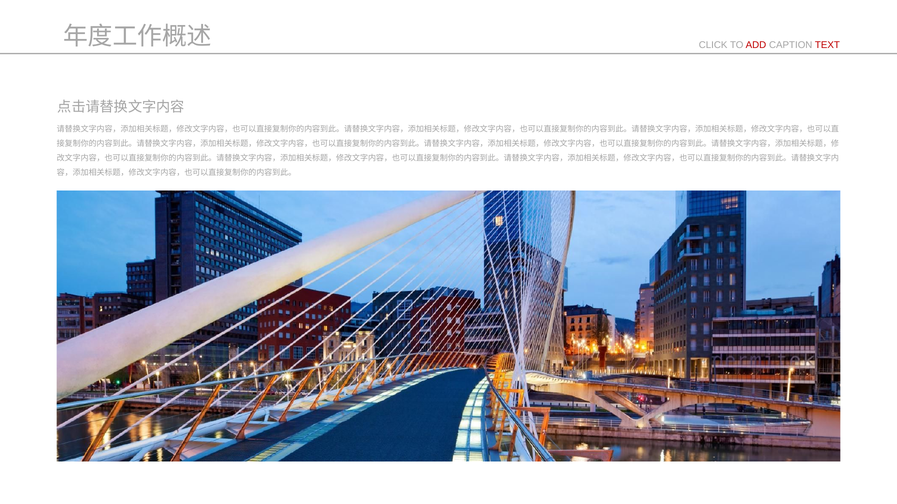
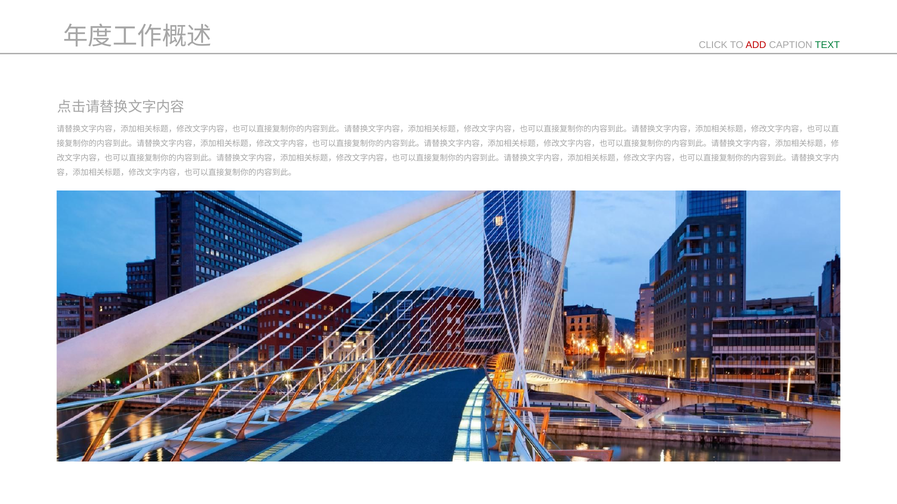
TEXT colour: red -> green (827, 45)
